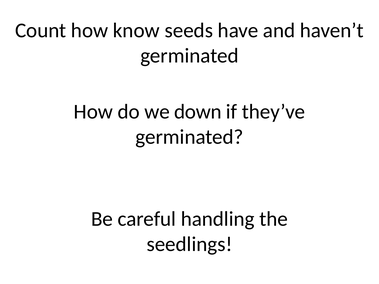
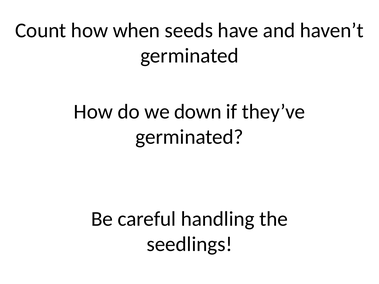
know: know -> when (136, 31)
